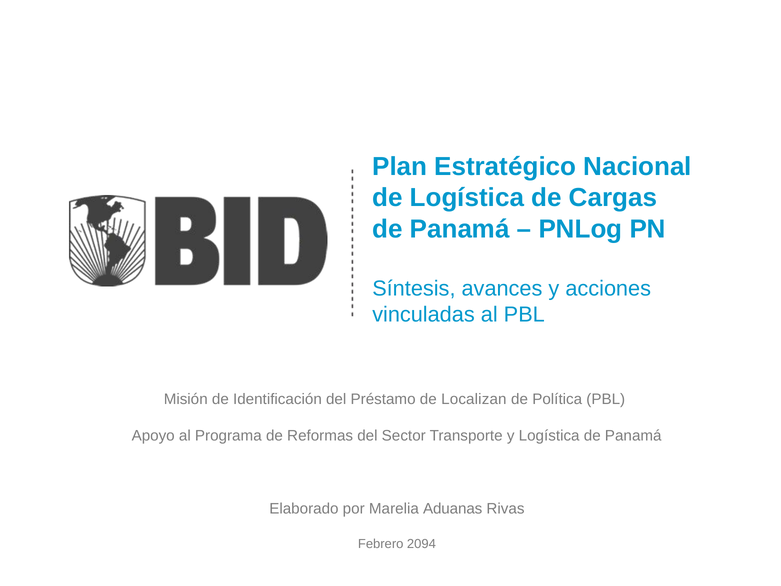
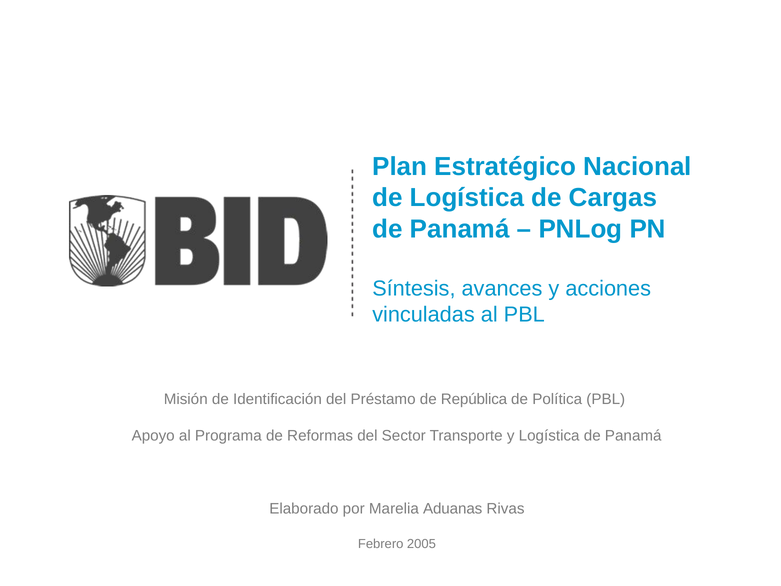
Localizan: Localizan -> República (474, 399)
2094: 2094 -> 2005 (421, 543)
